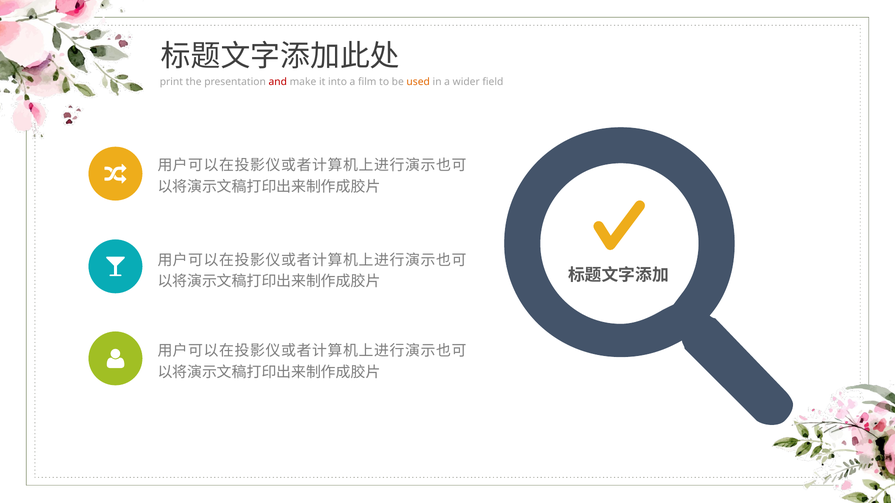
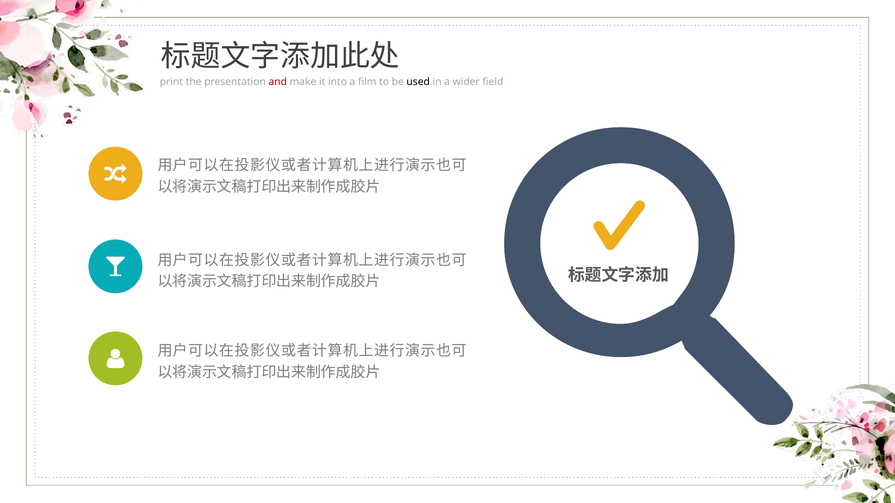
used colour: orange -> black (418, 82)
